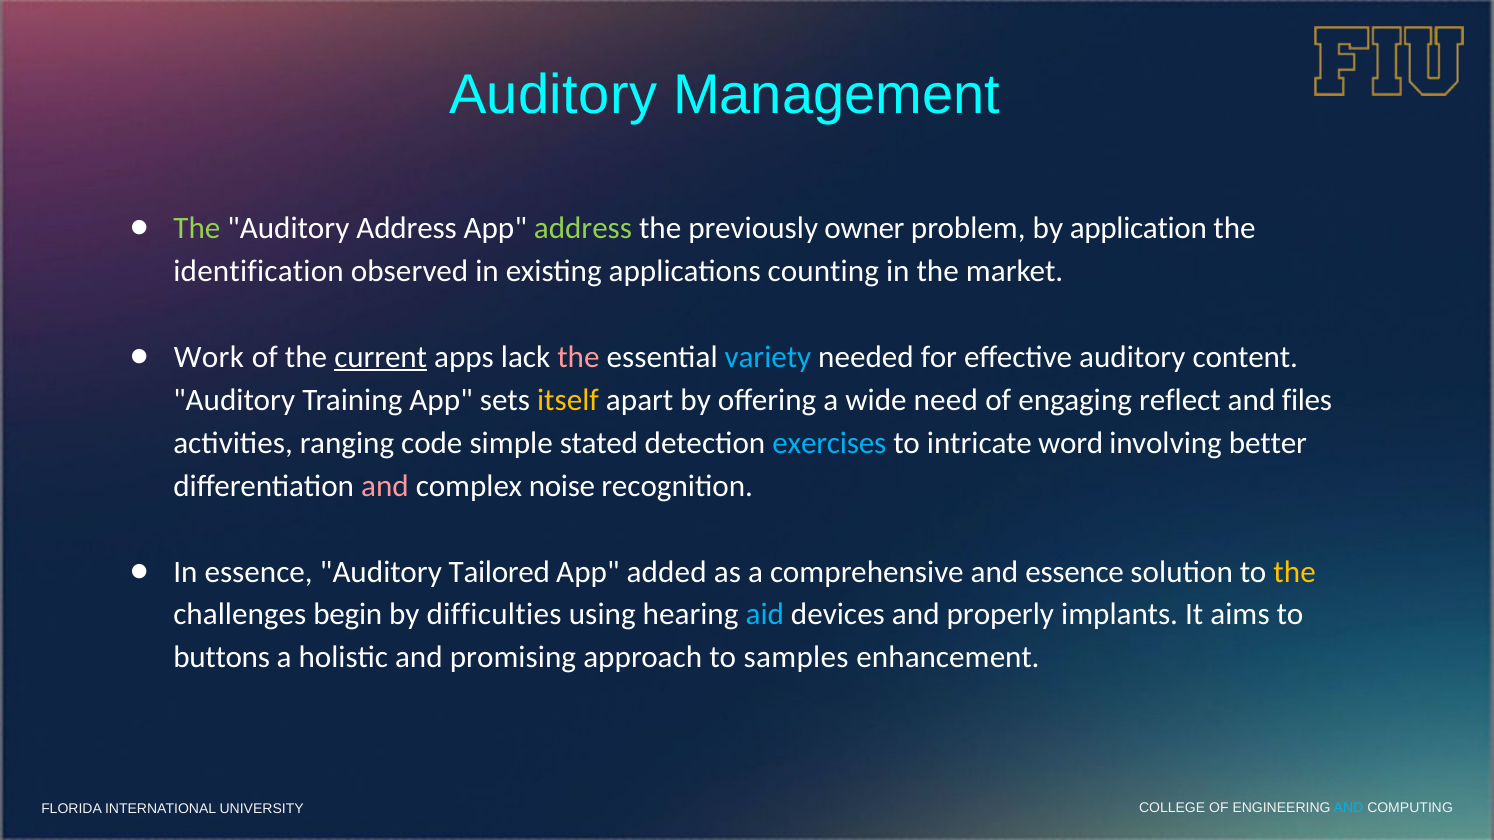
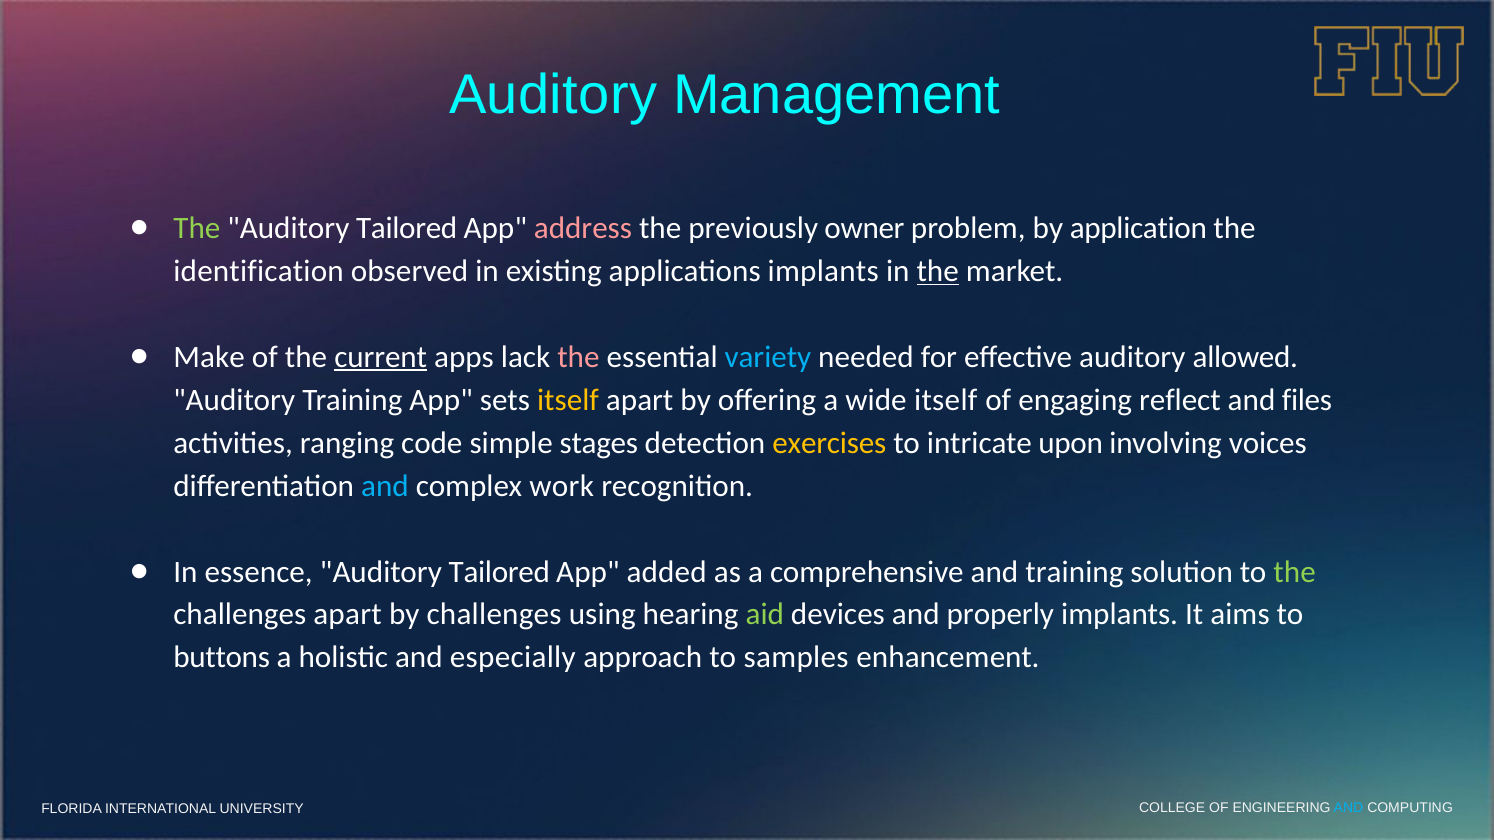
Address: Address -> Tailored (407, 228)
address colour: light green -> pink (583, 228)
applications counting: counting -> implants (823, 271)
the underline: none -> present (938, 271)
Work: Work -> Make (209, 357)
content: content -> allowed (1245, 357)
wide need: need -> itself (946, 400)
stated: stated -> stages (599, 443)
exercises colour: light blue -> yellow (829, 443)
word: word -> upon (1071, 443)
better: better -> voices (1268, 443)
and colour: pink -> light blue (385, 486)
noise: noise -> work (562, 486)
and essence: essence -> training (1074, 572)
the colour: yellow -> light green (1295, 572)
challenges begin: begin -> apart (348, 615)
by difficulties: difficulties -> challenges (494, 615)
aid colour: light blue -> light green (765, 615)
promising: promising -> especially (513, 658)
